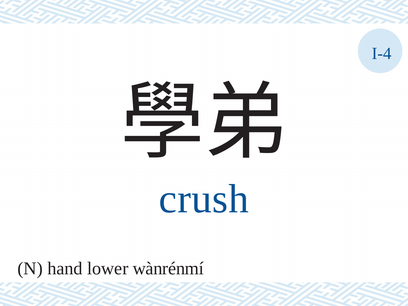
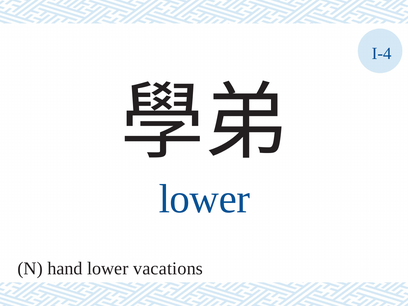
crush: crush -> lower (204, 199)
wànrénmí: wànrénmí -> vacations (168, 268)
